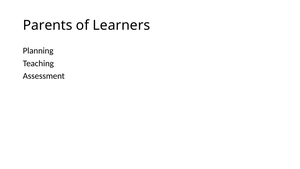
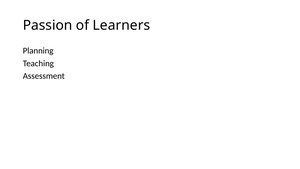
Parents: Parents -> Passion (48, 25)
